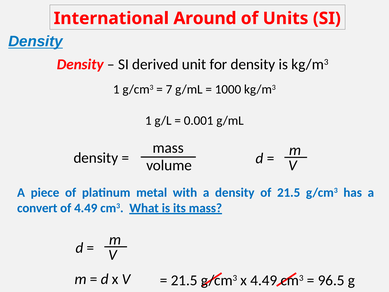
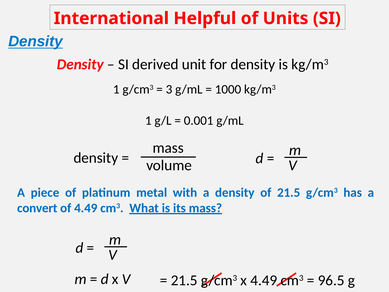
Around: Around -> Helpful (205, 18)
7: 7 -> 3 (169, 89)
